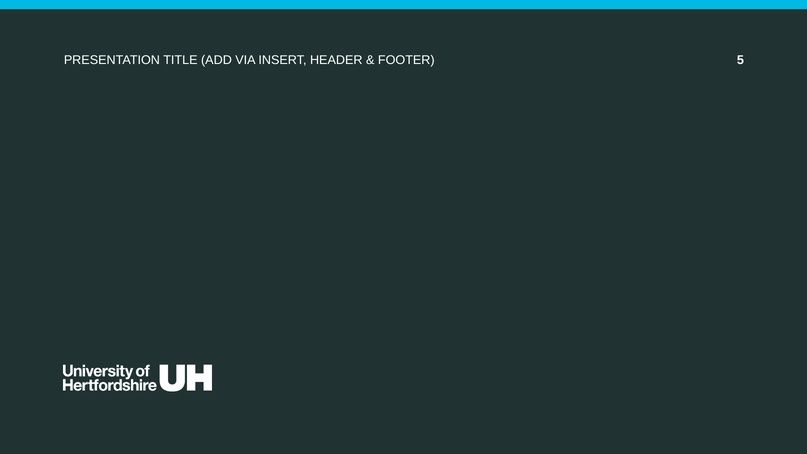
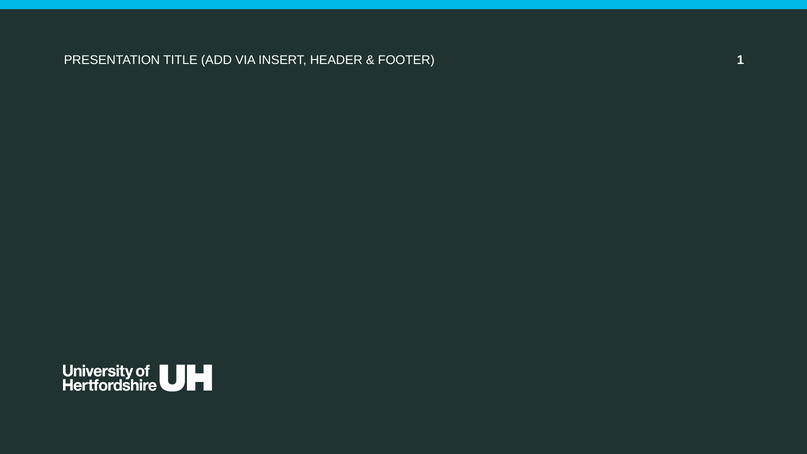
5: 5 -> 1 (740, 60)
